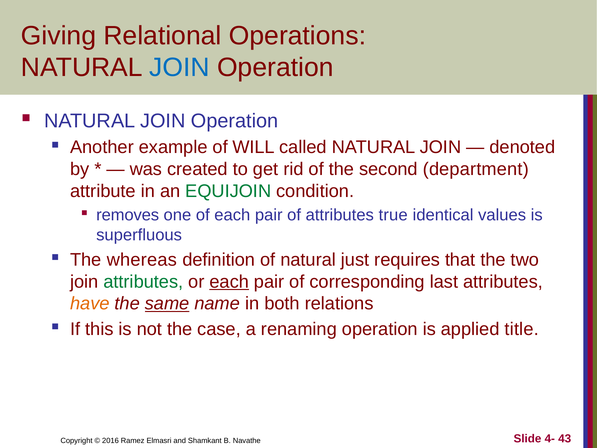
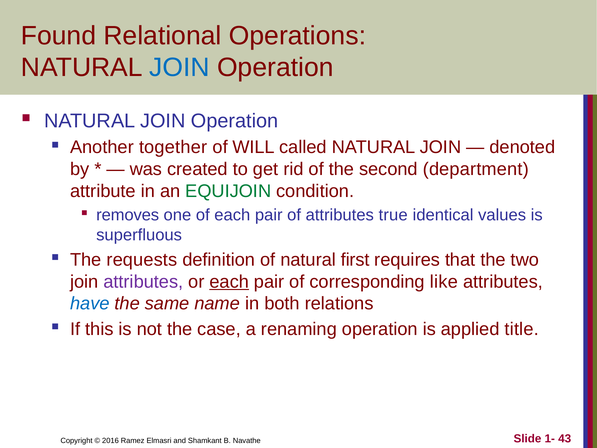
Giving: Giving -> Found (58, 36)
example: example -> together (173, 147)
whereas: whereas -> requests (142, 260)
just: just -> first (355, 260)
attributes colour: green -> purple (143, 282)
last: last -> like (444, 282)
have colour: orange -> blue (90, 303)
same underline: present -> none (167, 303)
4-: 4- -> 1- (550, 439)
